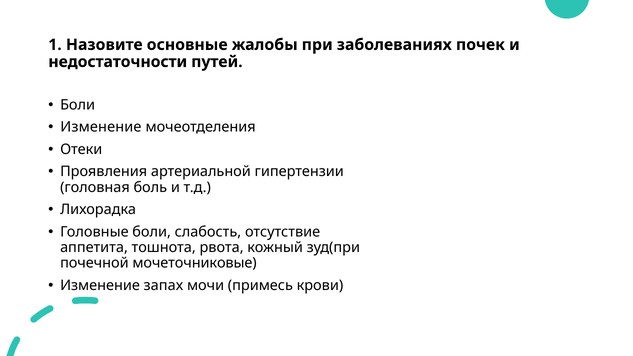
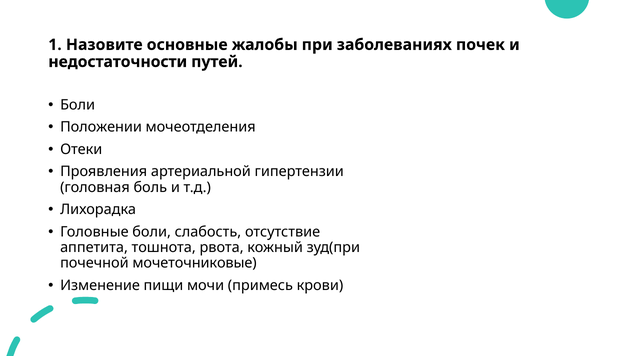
Изменение: Изменение -> Положении (101, 127)
запах: запах -> пищи (163, 285)
